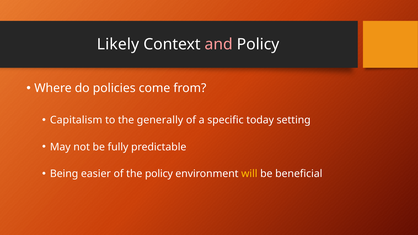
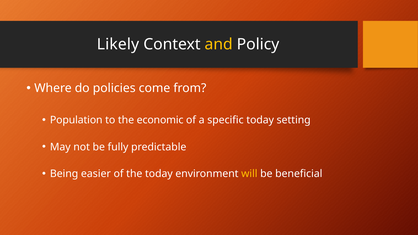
and colour: pink -> yellow (219, 44)
Capitalism: Capitalism -> Population (76, 120)
generally: generally -> economic (160, 120)
the policy: policy -> today (159, 174)
